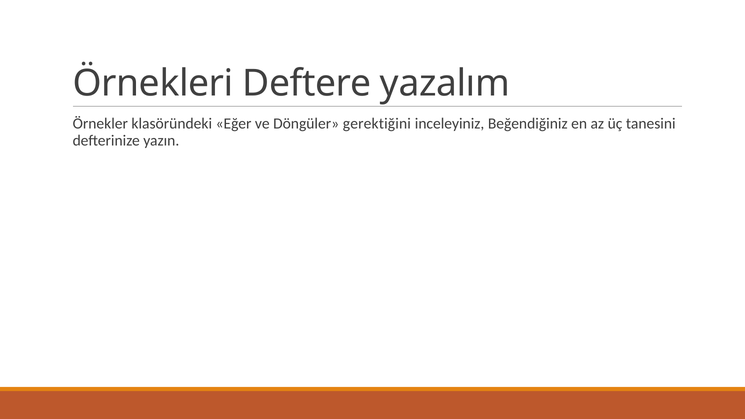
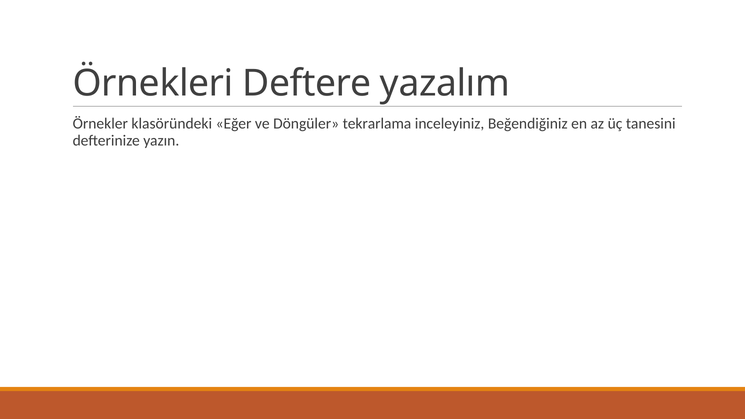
gerektiğini: gerektiğini -> tekrarlama (377, 124)
